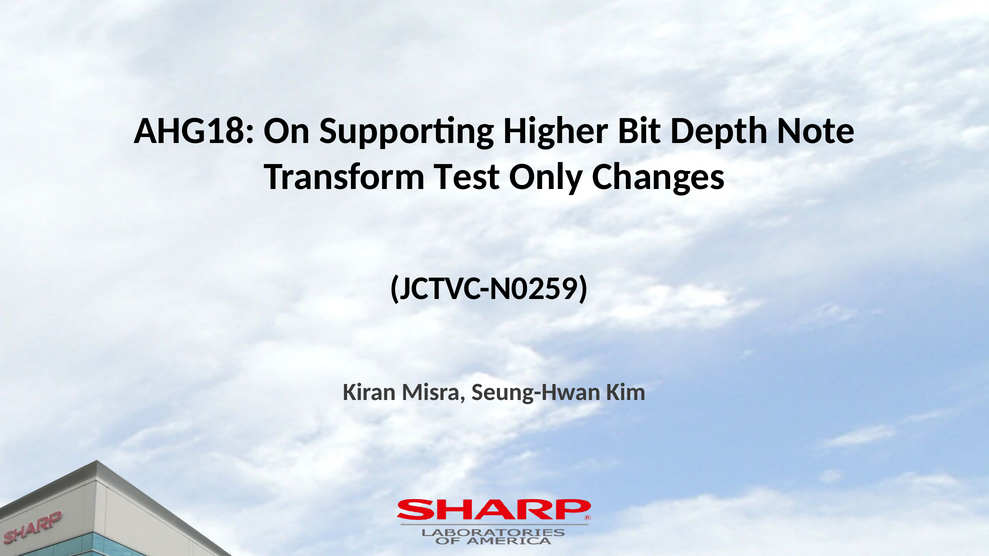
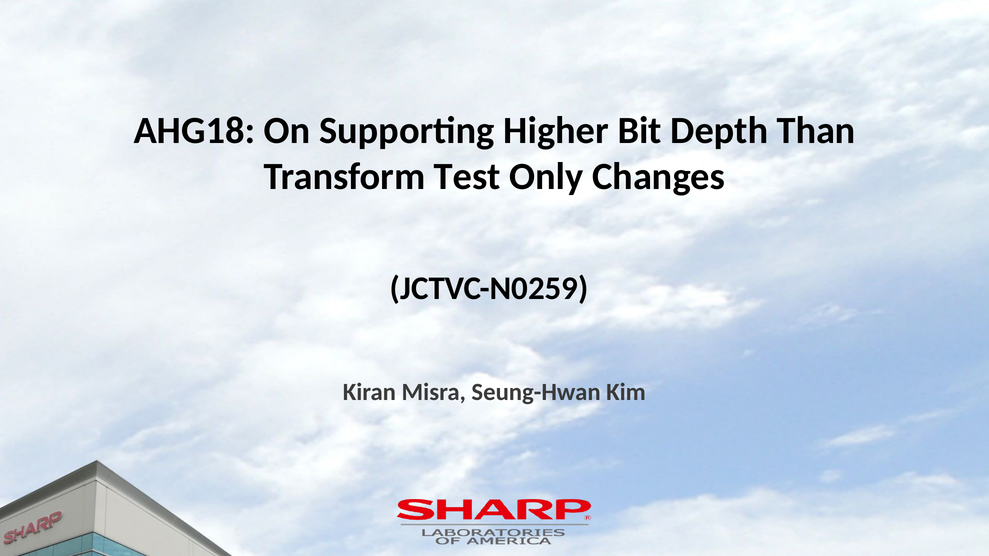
Note: Note -> Than (816, 131)
